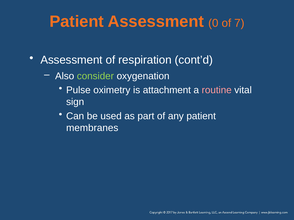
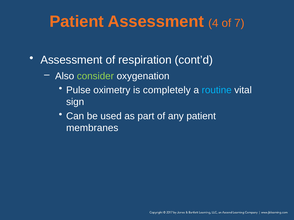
0: 0 -> 4 (213, 23)
attachment: attachment -> completely (167, 90)
routine colour: pink -> light blue (217, 90)
